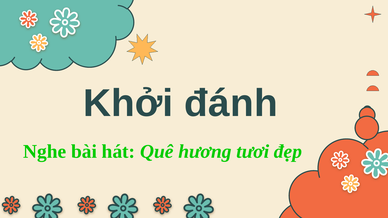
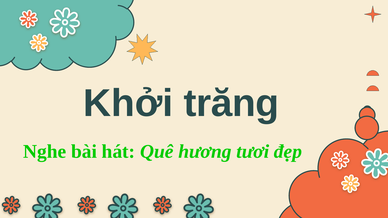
đánh: đánh -> trăng (231, 104)
